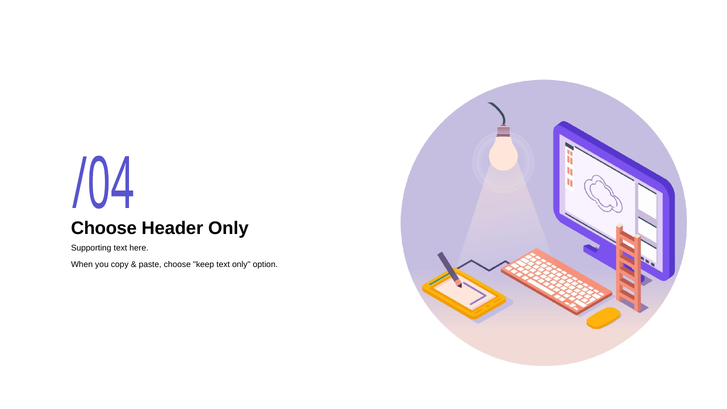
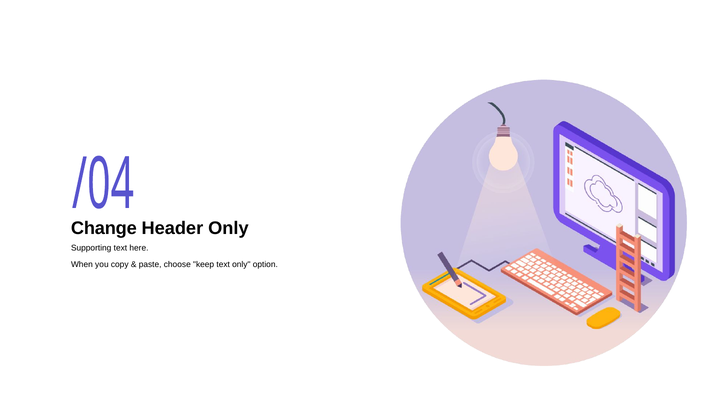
Choose: Choose -> Change (104, 228)
